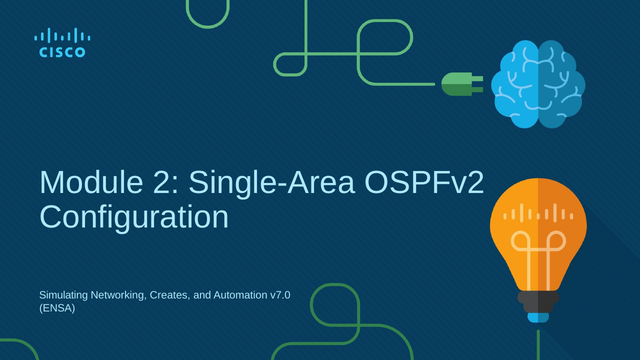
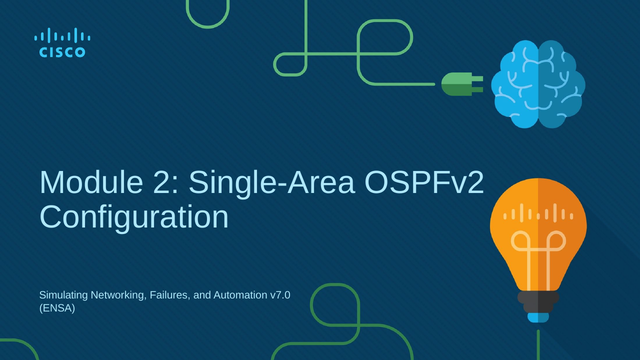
Creates: Creates -> Failures (170, 295)
